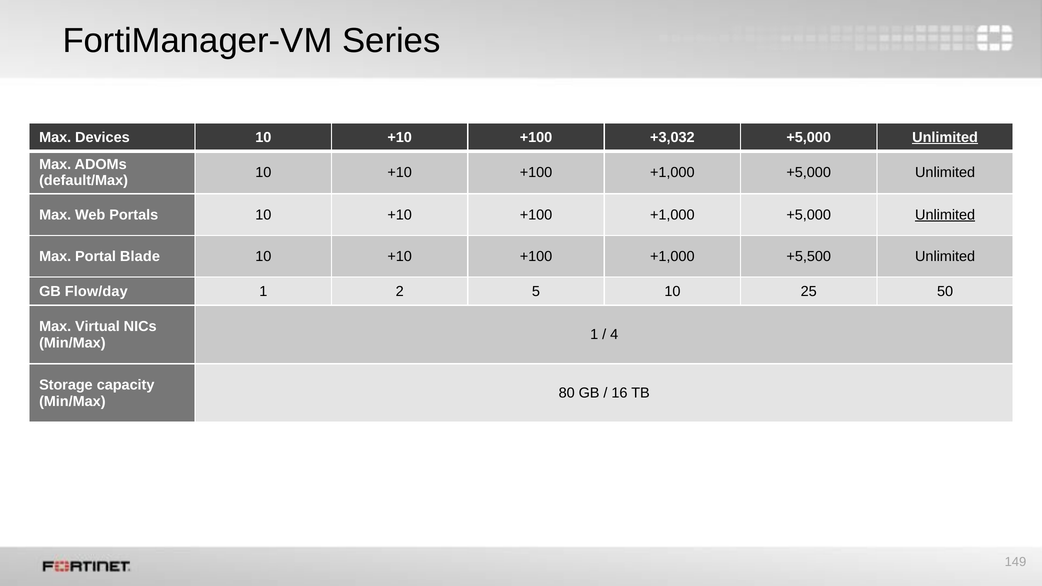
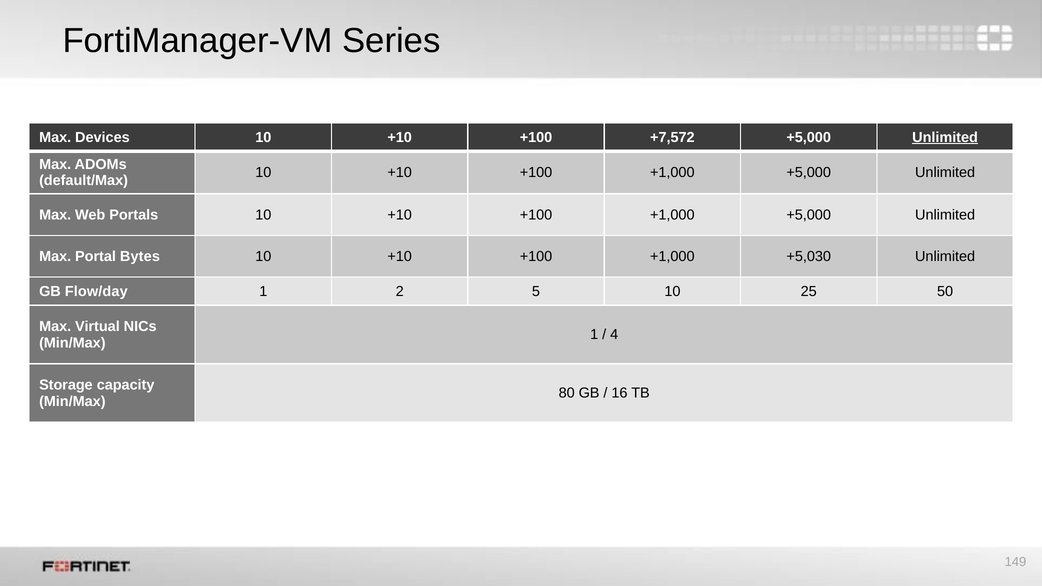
+3,032: +3,032 -> +7,572 (672, 137)
Unlimited underline: present -> none (945, 215)
Blade: Blade -> Bytes (140, 256)
+5,500: +5,500 -> +5,030 (809, 256)
